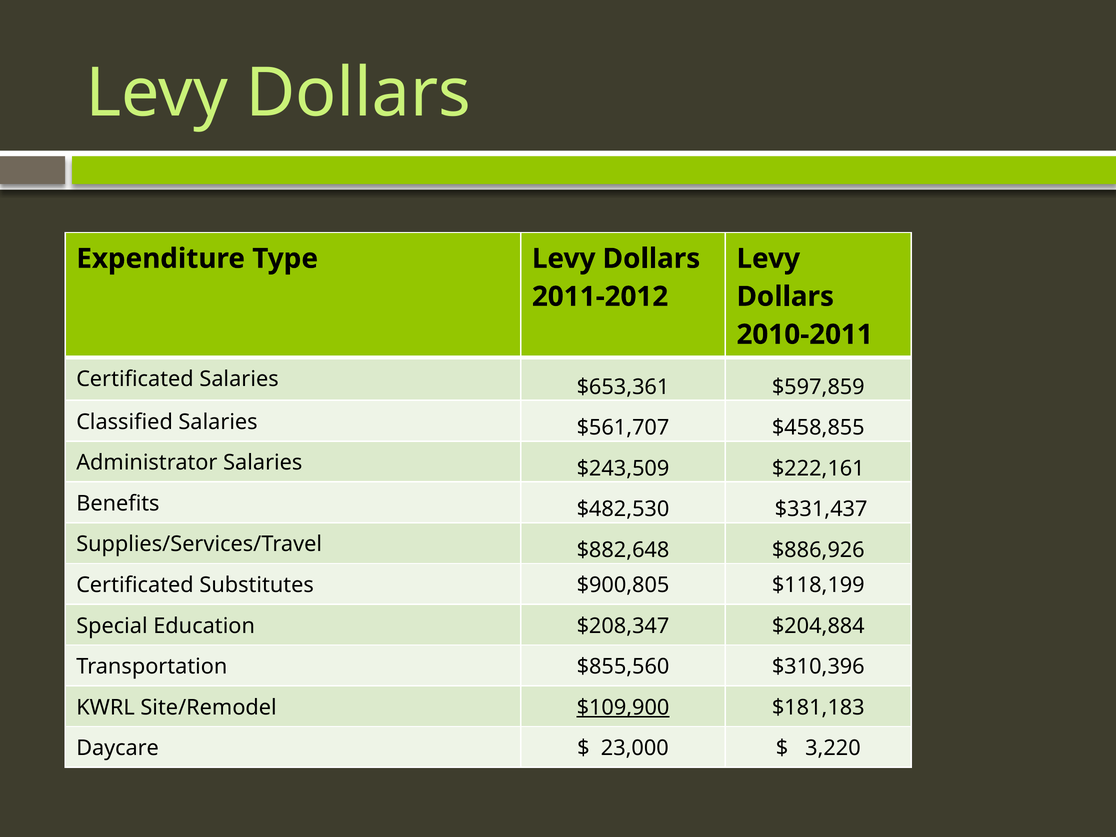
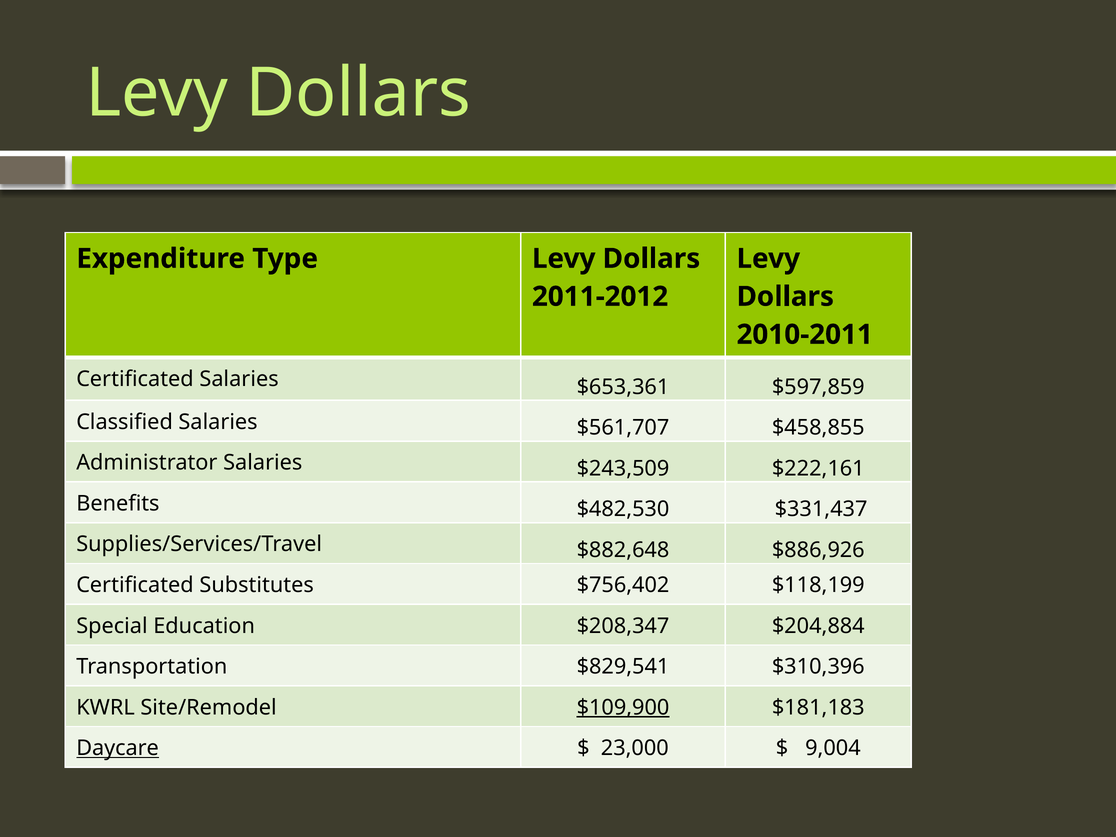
$900,805: $900,805 -> $756,402 (623, 585)
$855,560: $855,560 -> $829,541 (623, 667)
Daycare underline: none -> present (118, 748)
3,220: 3,220 -> 9,004 (833, 748)
